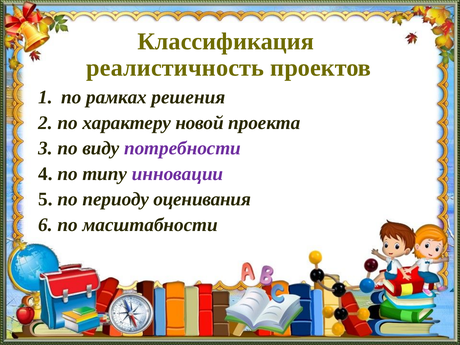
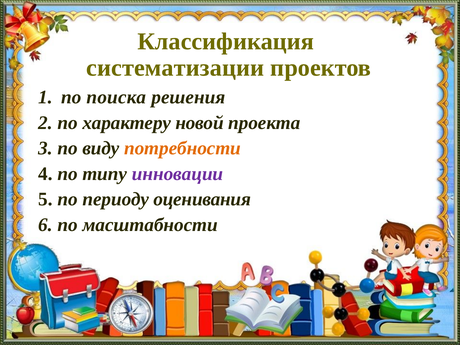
реалистичность: реалистичность -> систематизации (175, 68)
рамках: рамках -> поиска (116, 97)
потребности colour: purple -> orange (183, 148)
